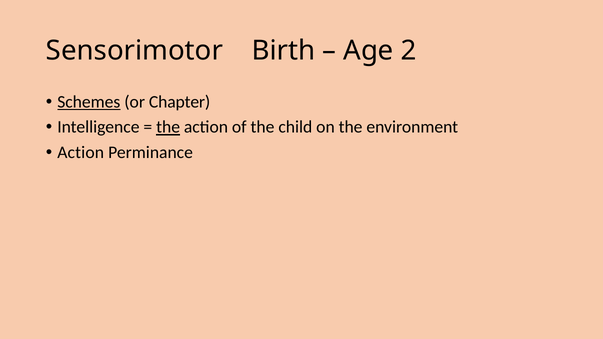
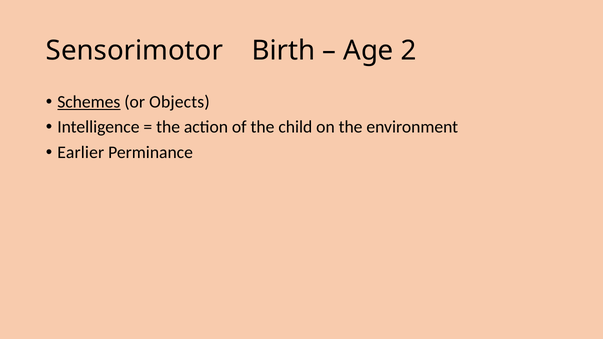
Chapter: Chapter -> Objects (179, 102)
the underline: present -> none (168, 127)
Action: Action -> Earlier (81, 153)
